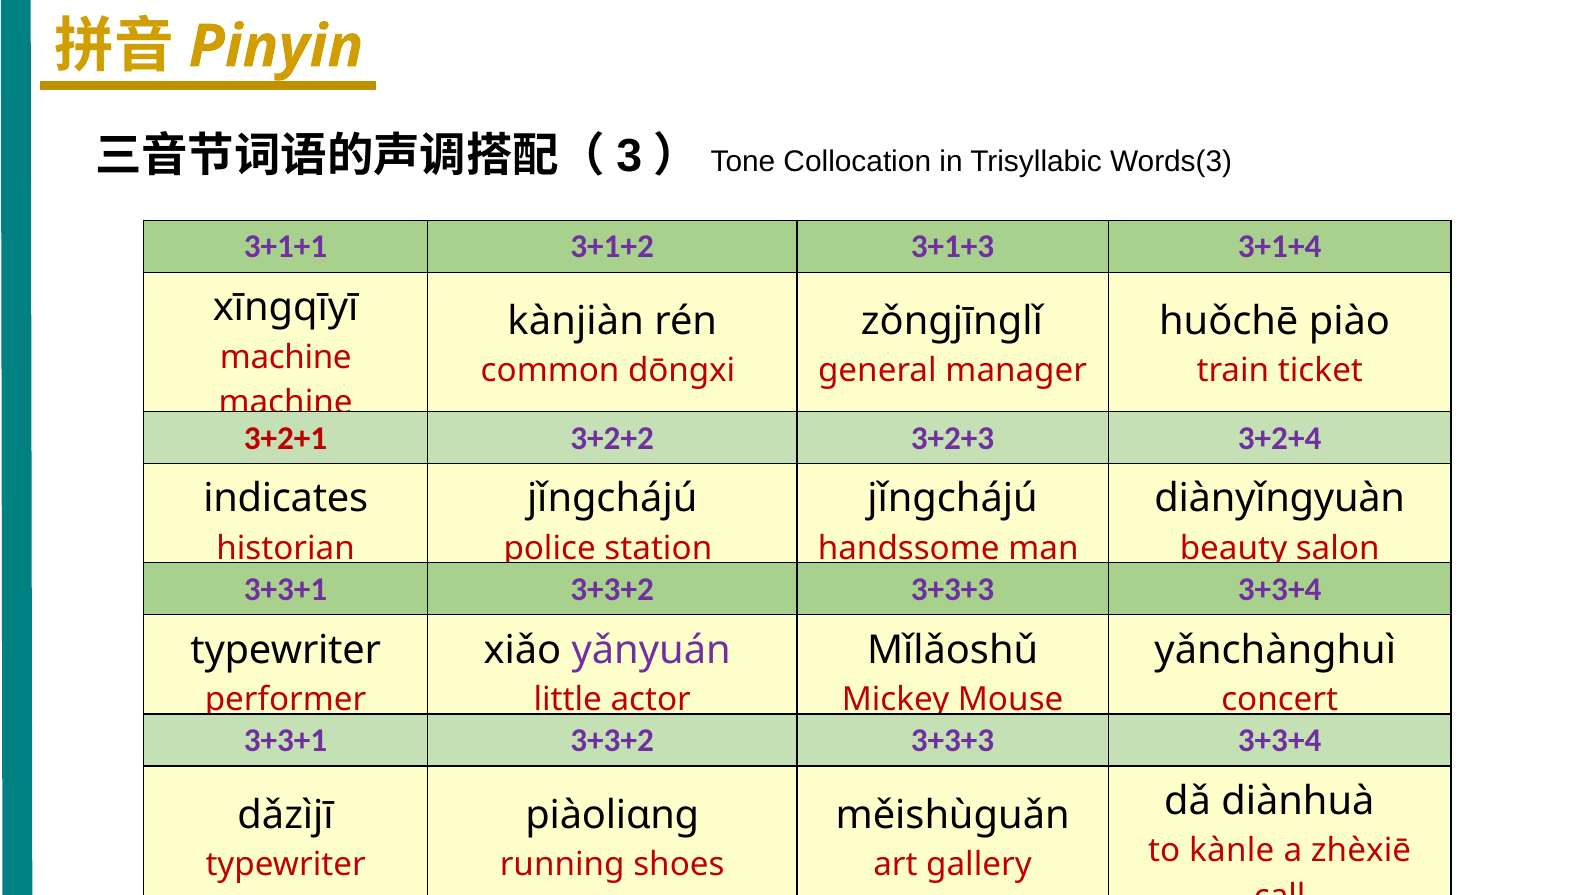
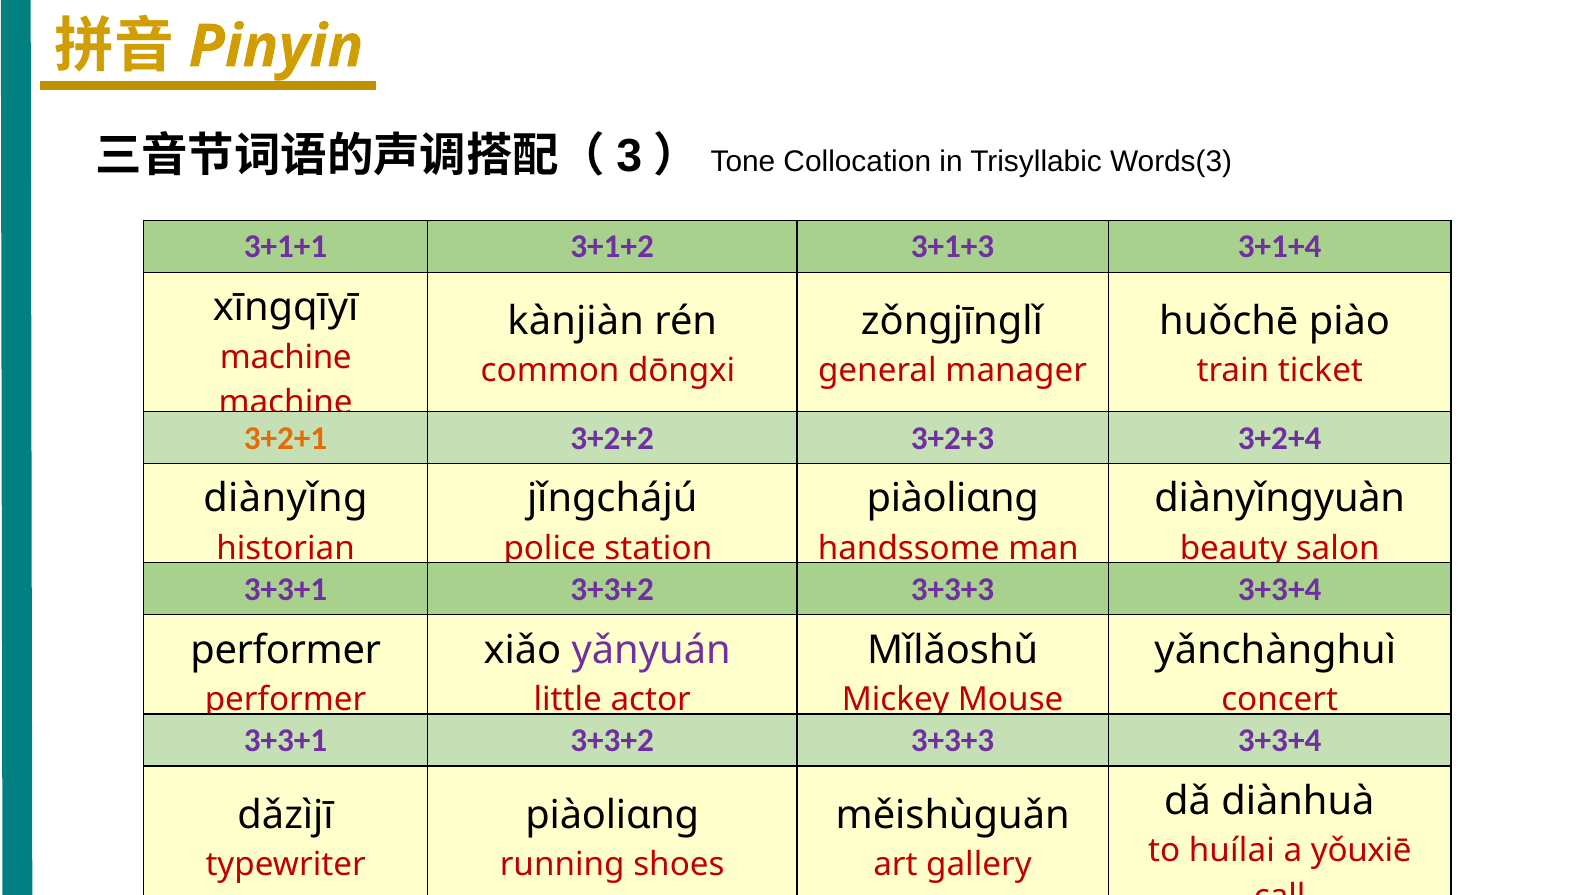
3+2+1 colour: red -> orange (286, 438)
indicates: indicates -> diànyǐng (285, 499)
jǐngchájú: jǐngchájú -> piàoliɑnɡ (953, 499)
typewriter: typewriter -> performer (286, 650)
kànle: kànle -> huílai (1232, 851)
zhèxiē: zhèxiē -> yǒuxiē (1361, 851)
